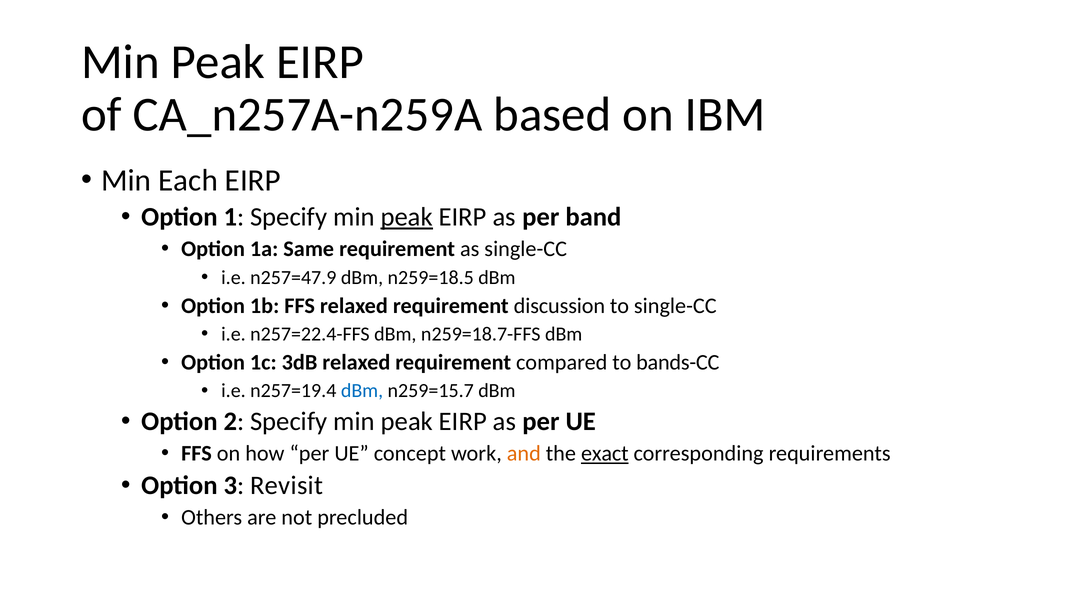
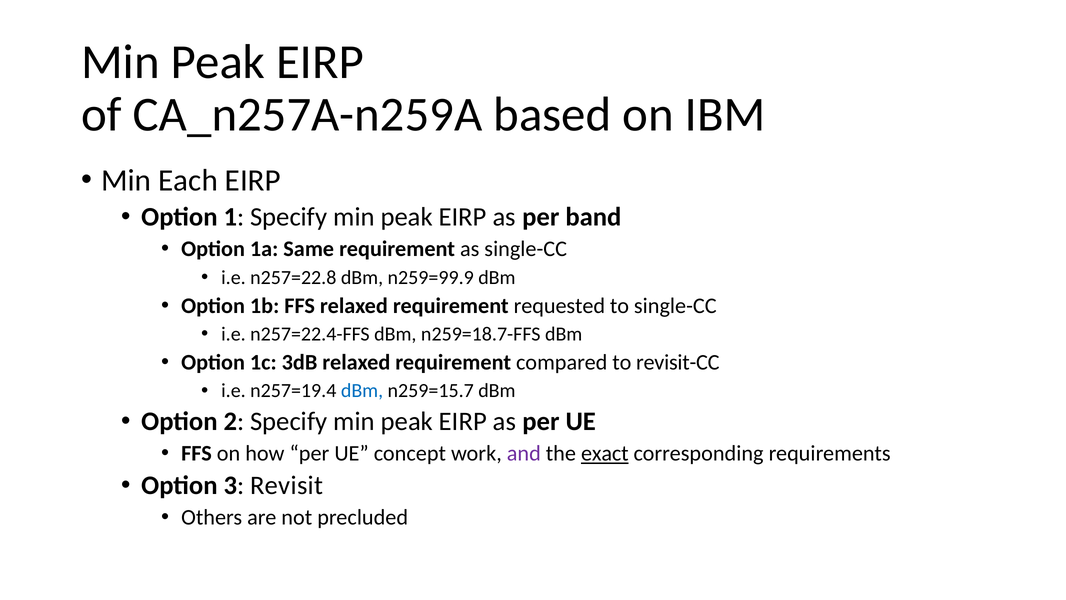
peak underline: present -> none (407, 217)
n257=47.9: n257=47.9 -> n257=22.8 (293, 277)
n259=18.5: n259=18.5 -> n259=99.9 (431, 277)
discussion: discussion -> requested (559, 306)
bands-CC: bands-CC -> revisit-CC (678, 362)
and colour: orange -> purple (524, 453)
